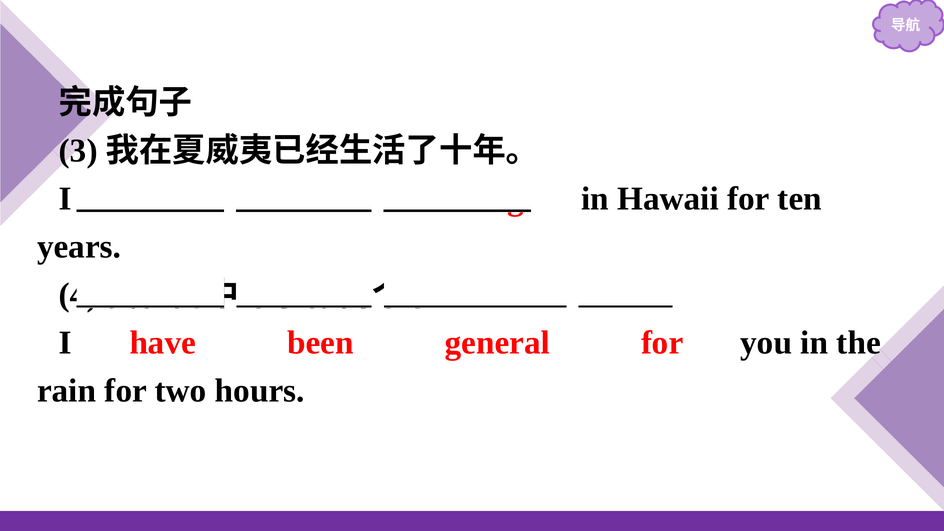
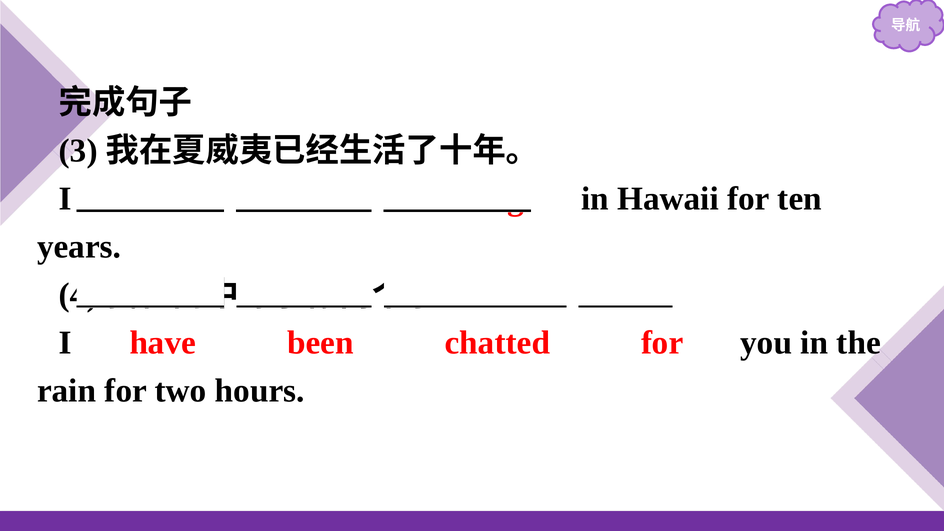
general: general -> chatted (497, 343)
